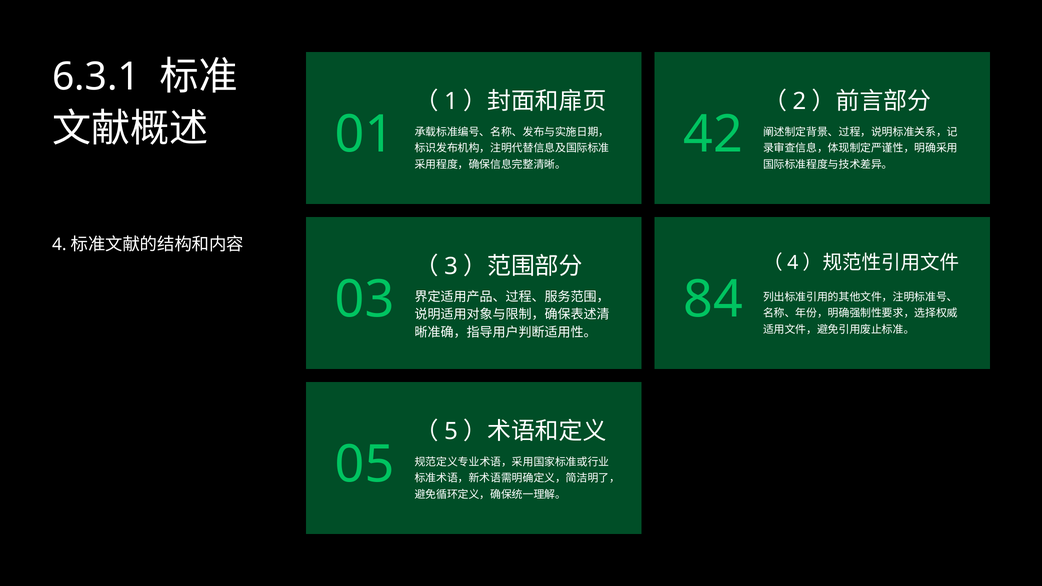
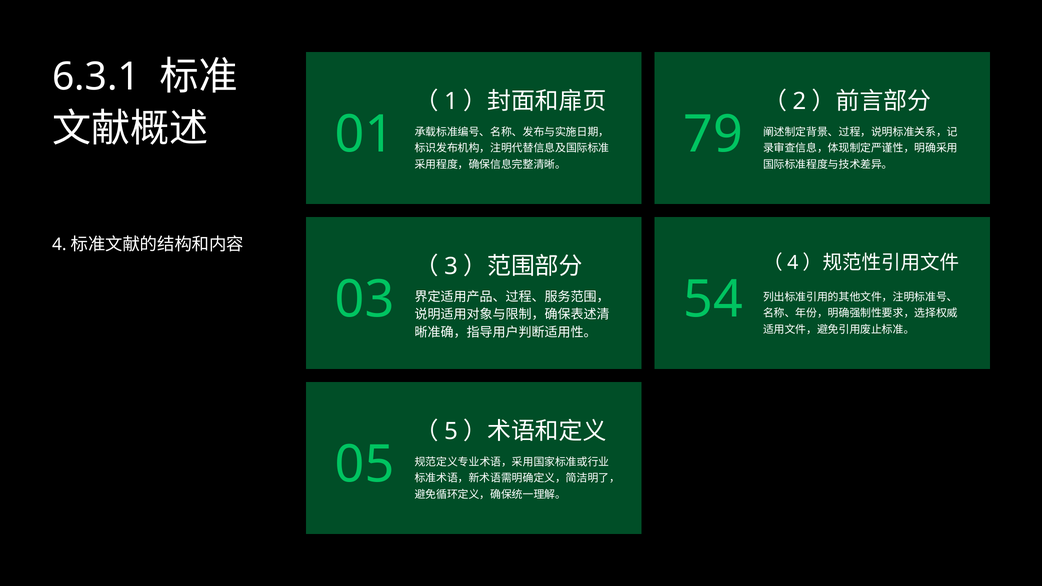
42: 42 -> 79 (713, 134)
84: 84 -> 54 (713, 299)
